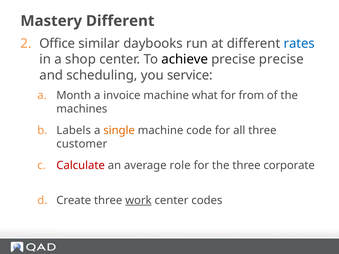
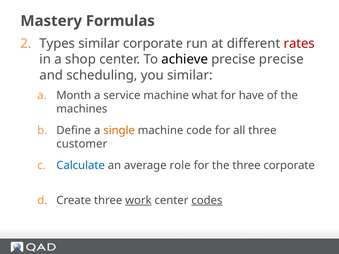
Mastery Different: Different -> Formulas (120, 21)
Office: Office -> Types (57, 44)
similar daybooks: daybooks -> corporate (153, 44)
rates colour: blue -> red (299, 44)
you service: service -> similar (190, 75)
invoice: invoice -> service (122, 95)
from: from -> have (251, 95)
Labels: Labels -> Define (74, 130)
Calculate colour: red -> blue (81, 166)
codes underline: none -> present (207, 201)
